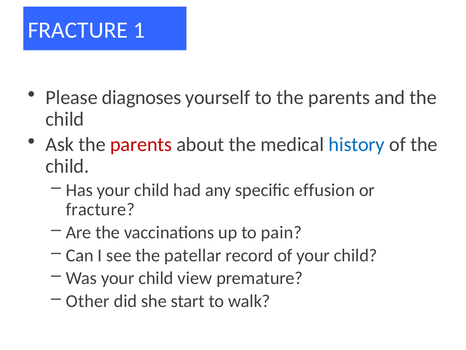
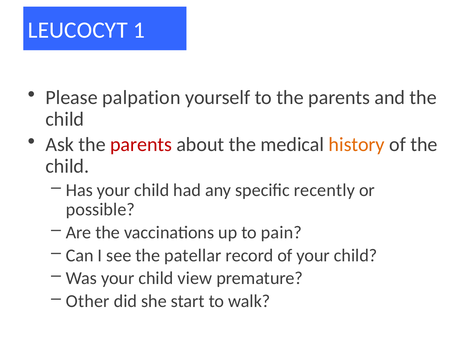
FRACTURE: FRACTURE -> LEUCOCYT (78, 30)
diagnoses: diagnoses -> palpation (141, 97)
history colour: blue -> orange (357, 144)
effusion: effusion -> recently (324, 190)
fracture: fracture -> possible (100, 209)
